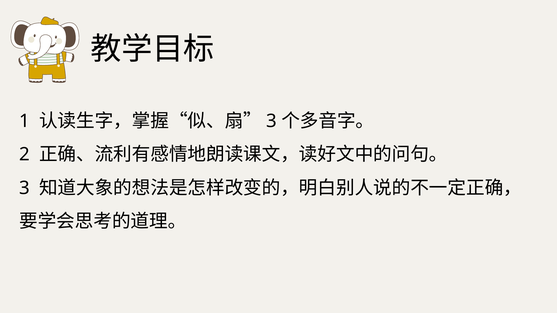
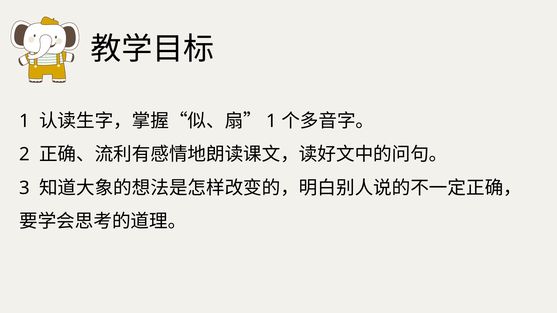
3: 3 -> 1 (272, 121)
